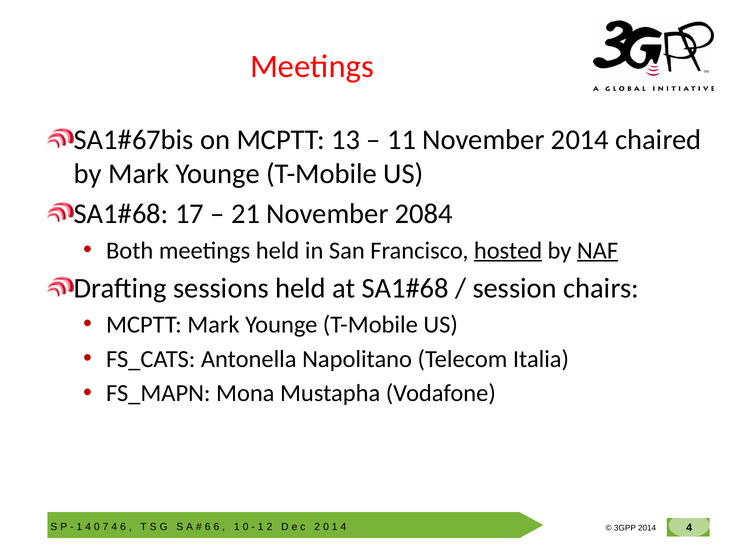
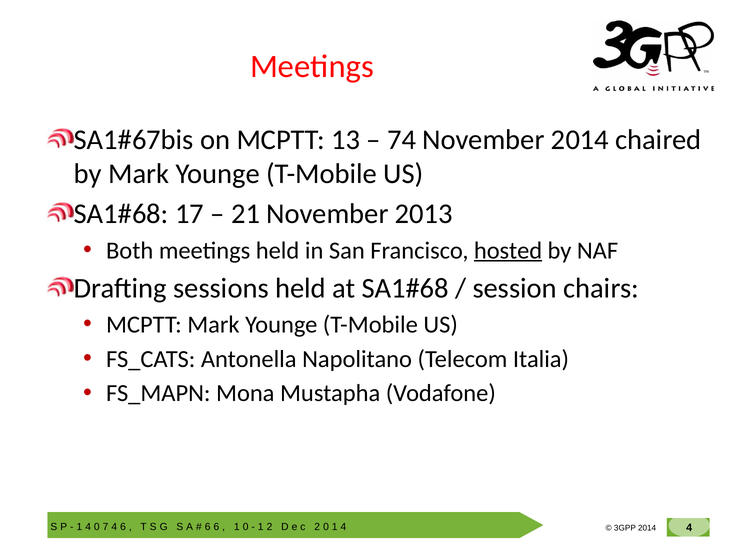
11: 11 -> 74 (402, 140)
2084: 2084 -> 2013 (424, 214)
NAF underline: present -> none (598, 251)
